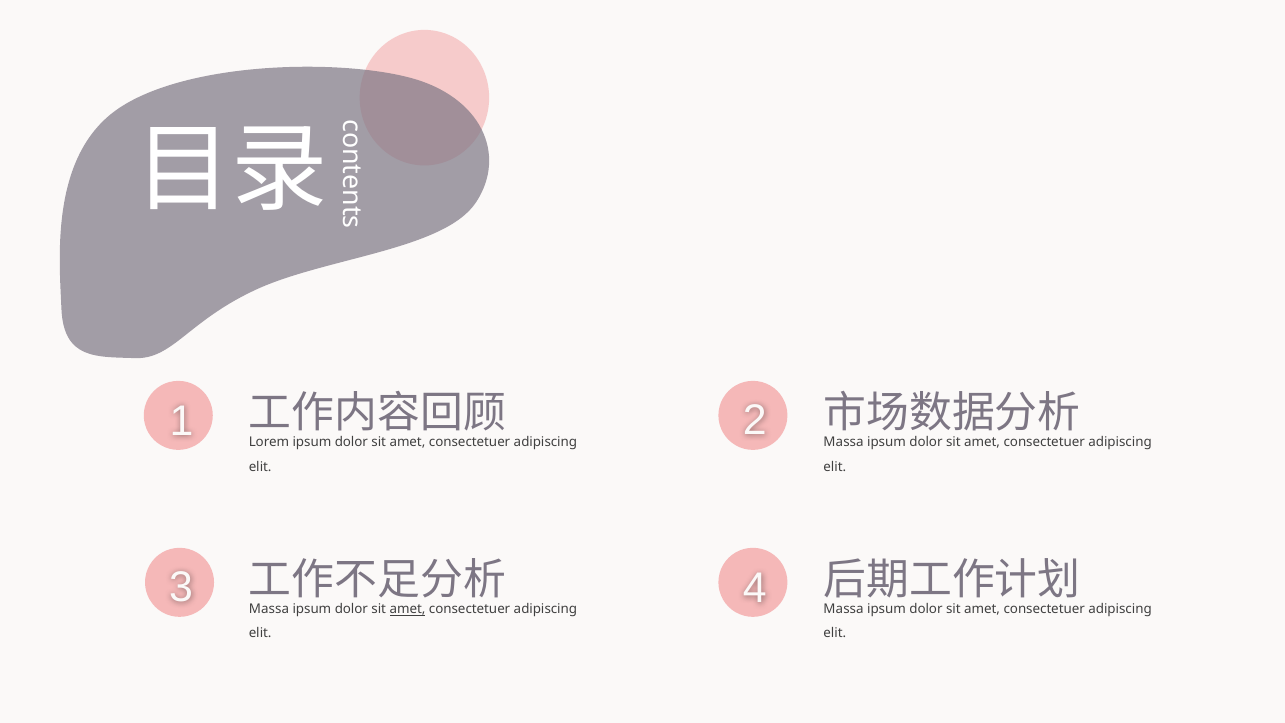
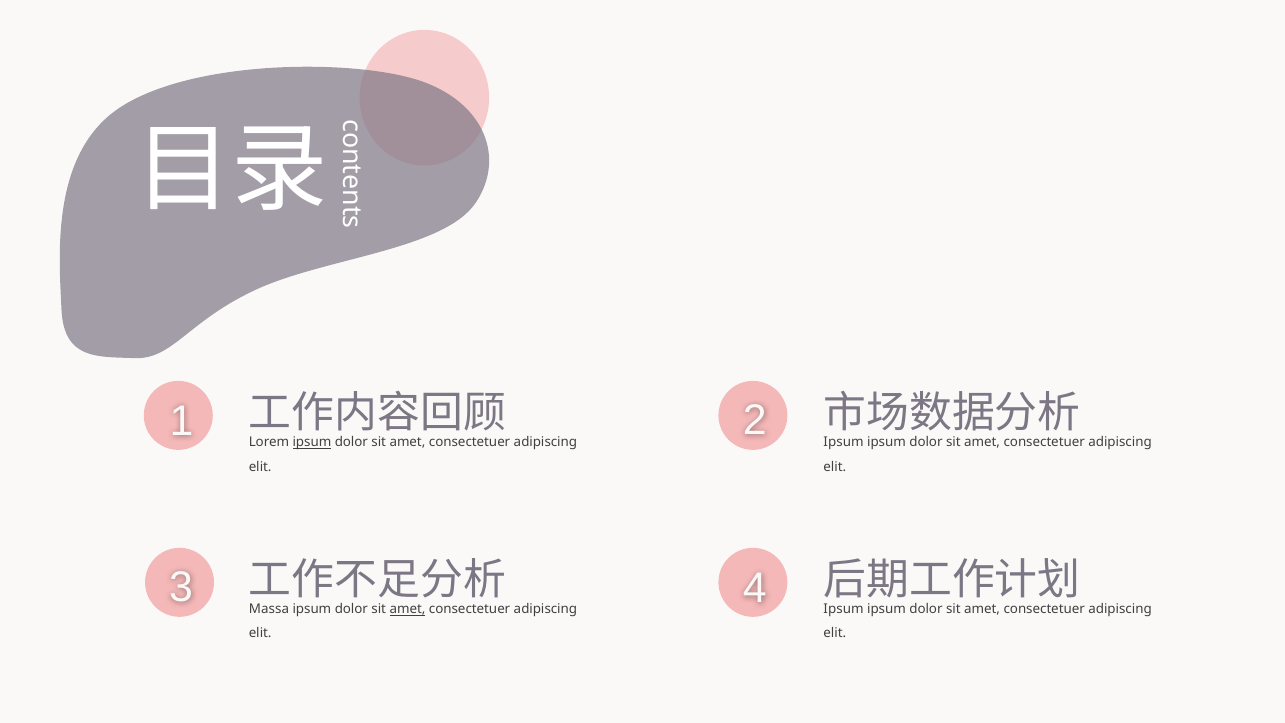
ipsum underline: none -> present (312, 442)
Massa: Massa -> Ipsum (844, 442)
Massa: Massa -> Ipsum (844, 609)
